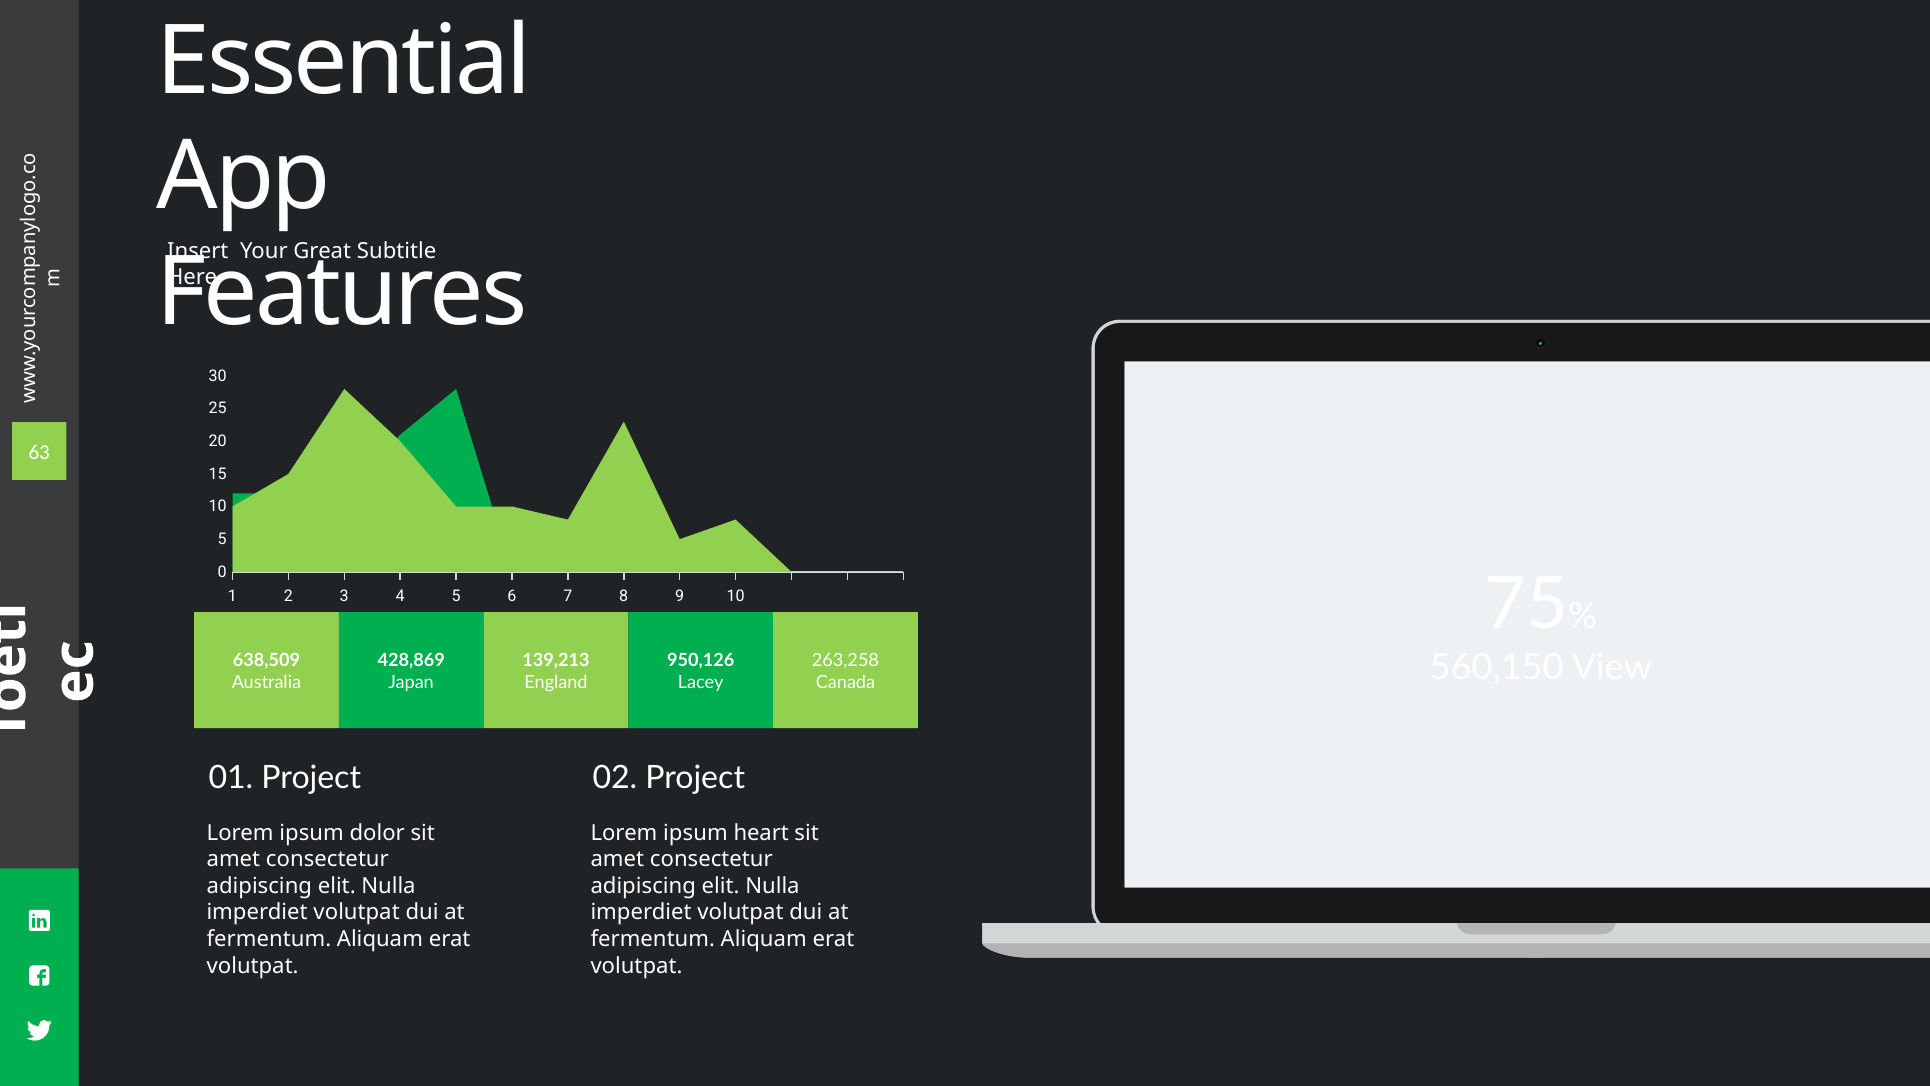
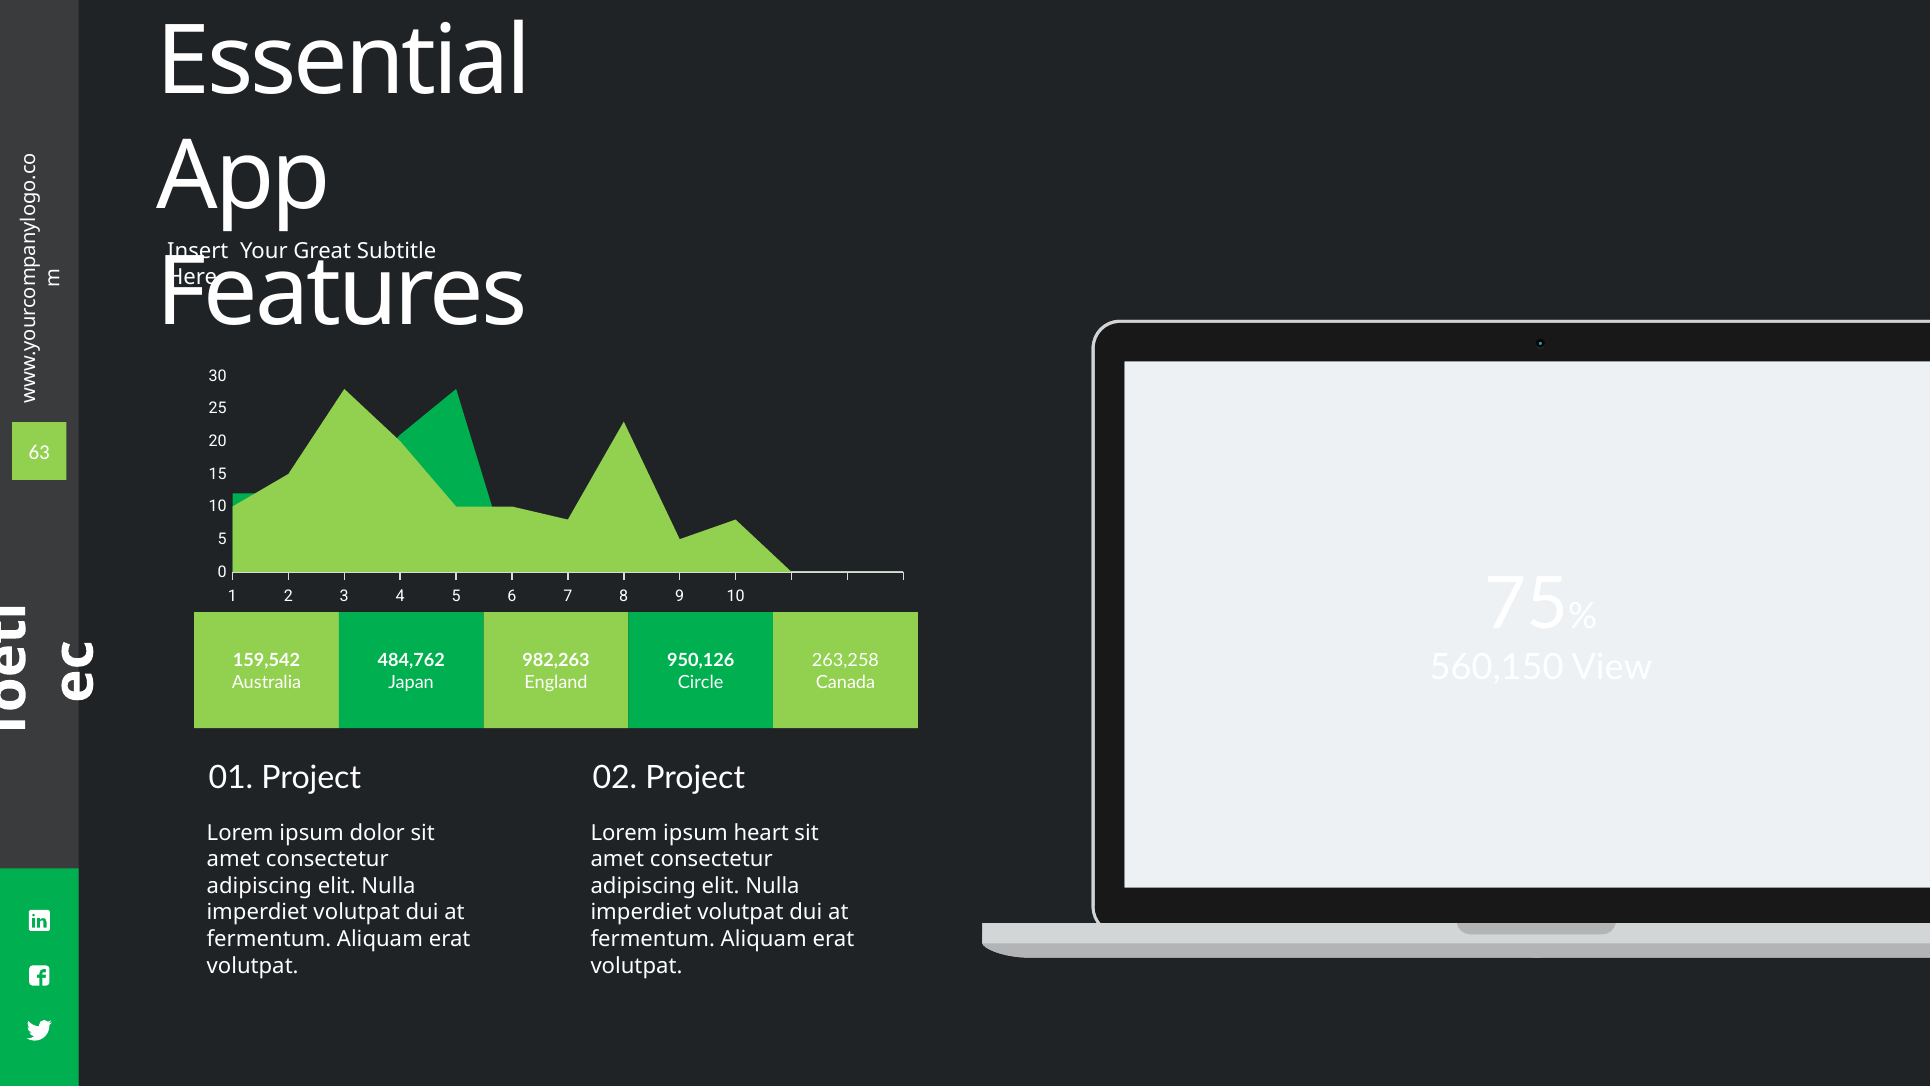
638,509: 638,509 -> 159,542 (267, 660)
428,869: 428,869 -> 484,762 (411, 660)
139,213: 139,213 -> 982,263 (556, 660)
Lacey: Lacey -> Circle (701, 682)
